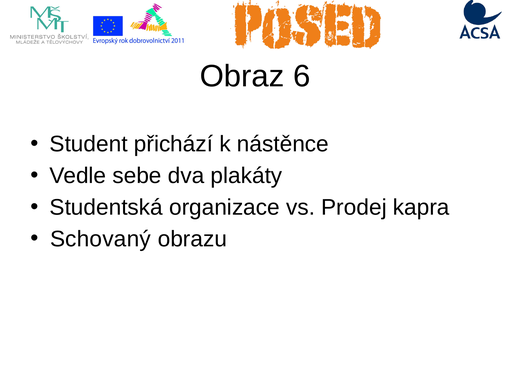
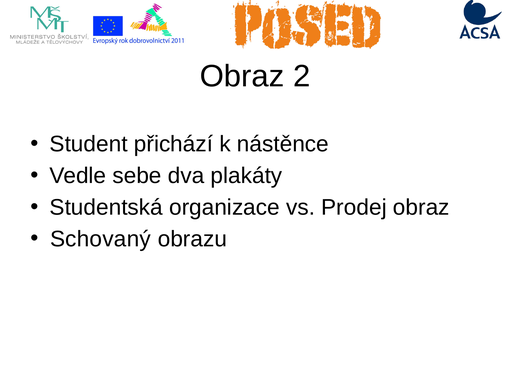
6: 6 -> 2 (302, 77)
Prodej kapra: kapra -> obraz (421, 208)
